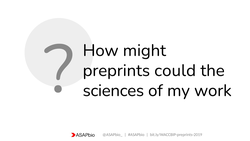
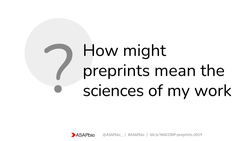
could: could -> mean (175, 70)
